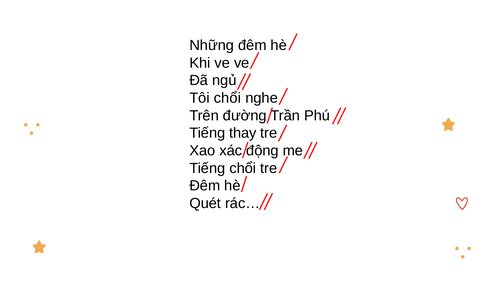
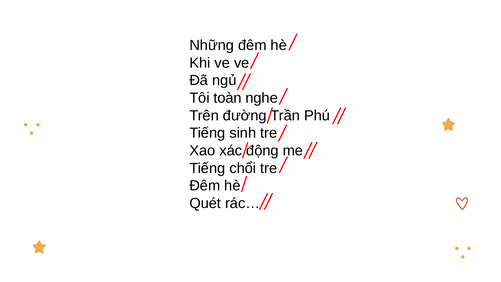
Tôi chổi: chổi -> toàn (228, 98)
thay: thay -> sinh (243, 133)
